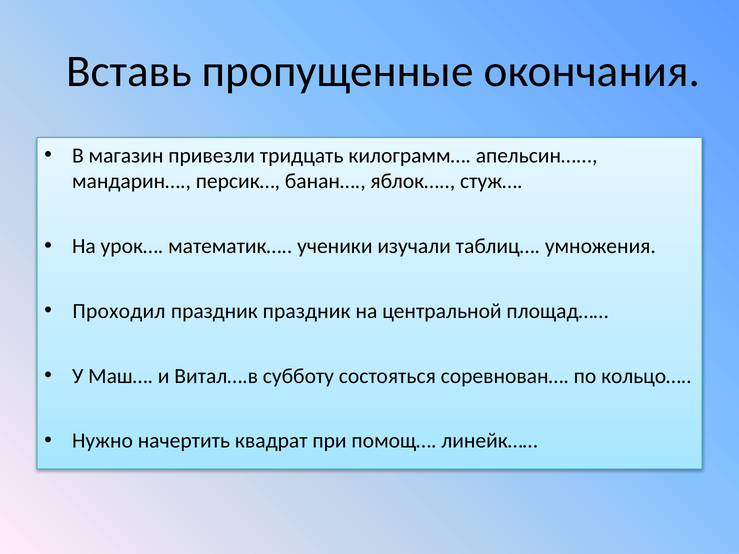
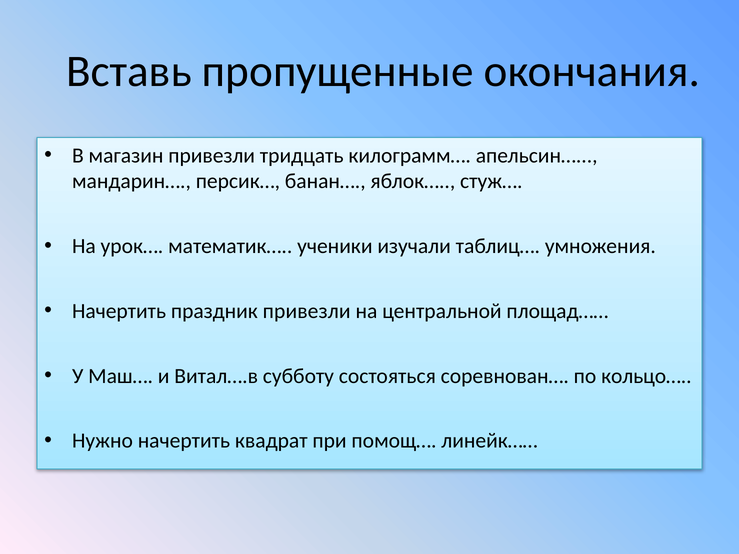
Проходил: Проходил -> Начертить (119, 311)
праздник праздник: праздник -> привезли (307, 311)
